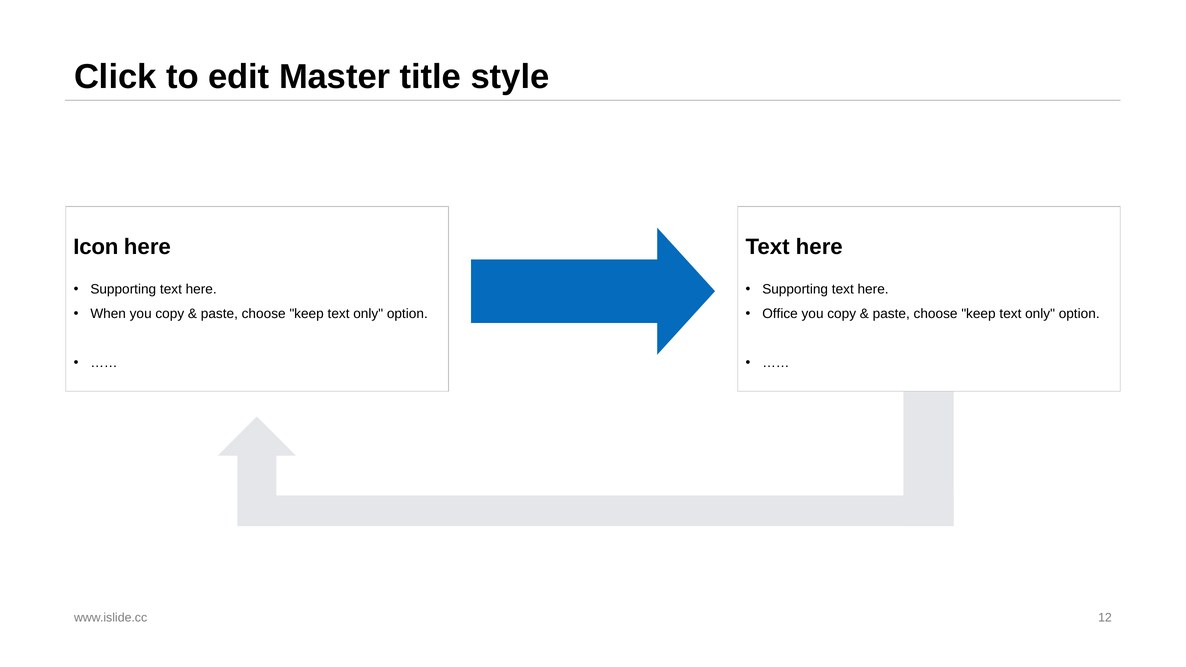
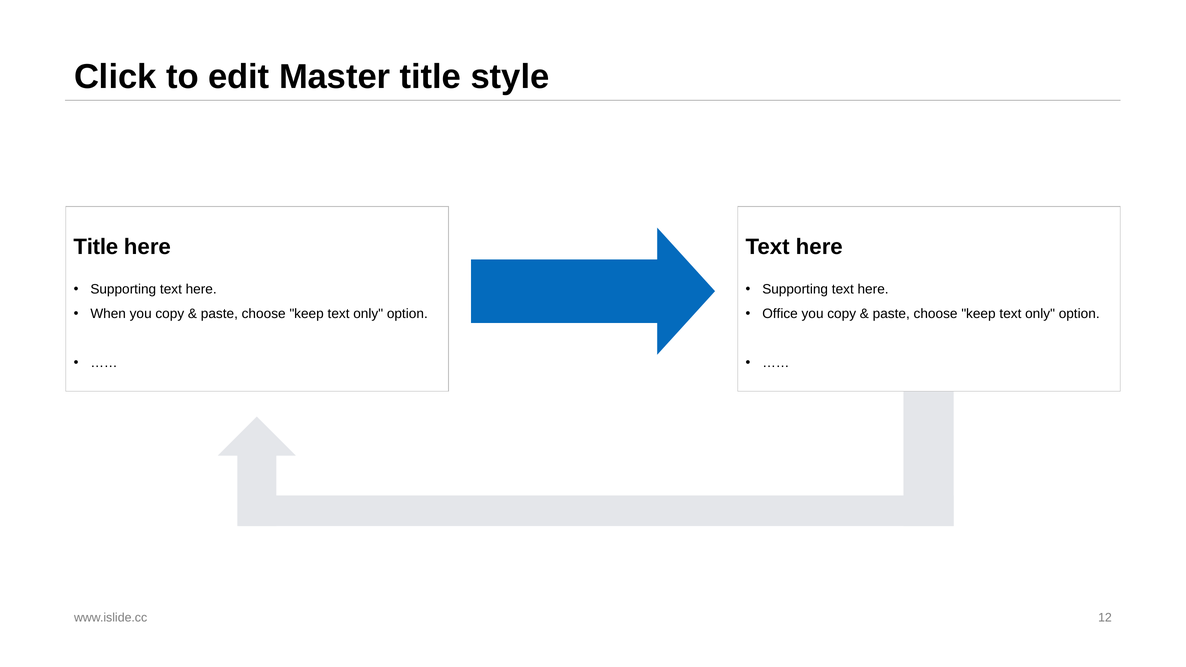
Icon: Icon -> Title (96, 247)
